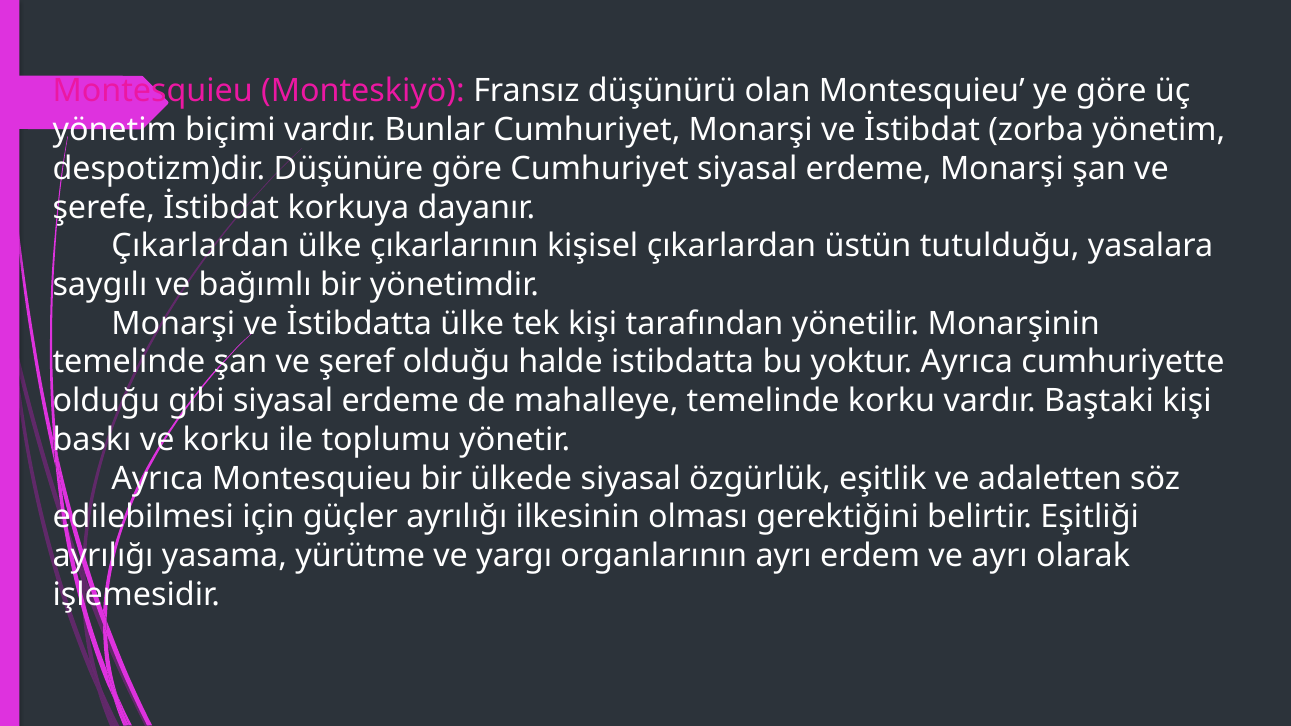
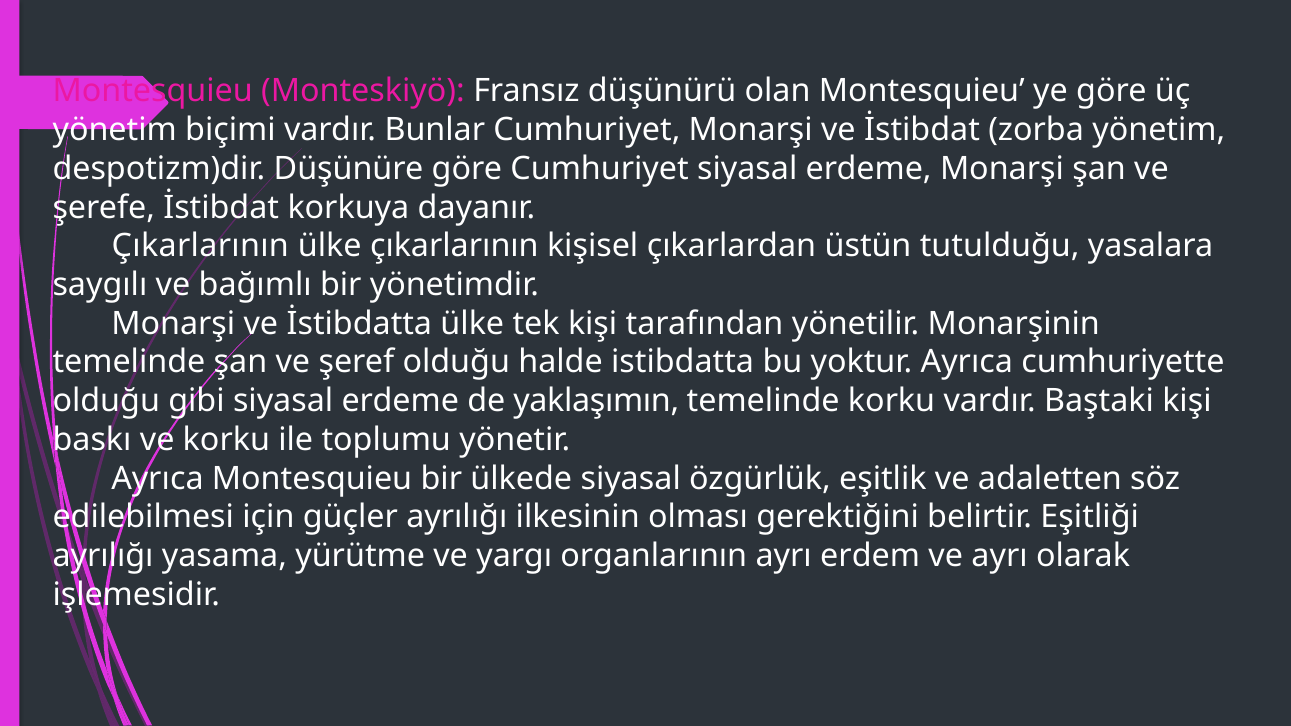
Çıkarlardan: Çıkarlardan -> Çıkarlarının (200, 246)
mahalleye: mahalleye -> yaklaşımın (596, 401)
